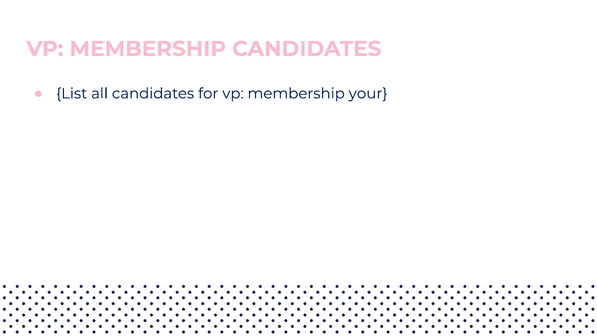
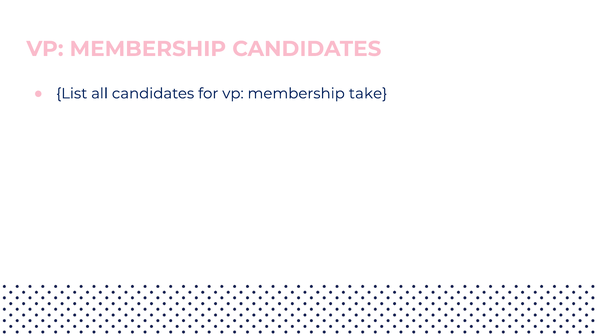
your: your -> take (368, 93)
